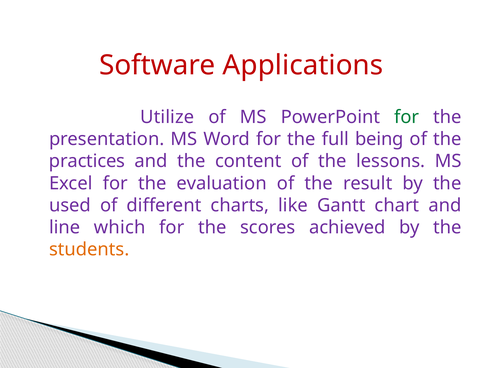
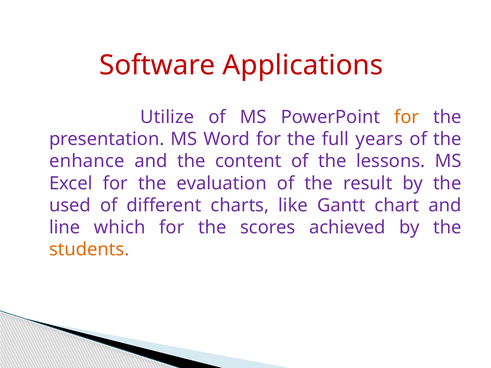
for colour: green -> orange (407, 117)
being: being -> years (379, 139)
practices: practices -> enhance (87, 161)
